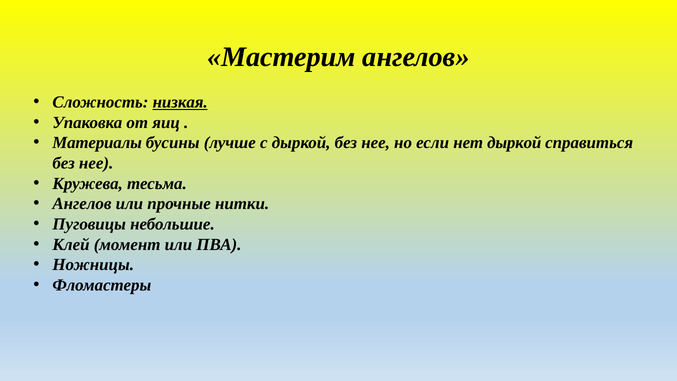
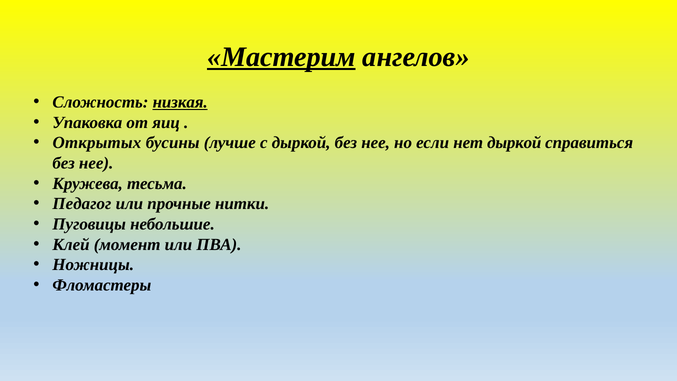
Мастерим underline: none -> present (281, 57)
Материалы: Материалы -> Открытых (97, 143)
Ангелов: Ангелов -> Педагог (82, 204)
